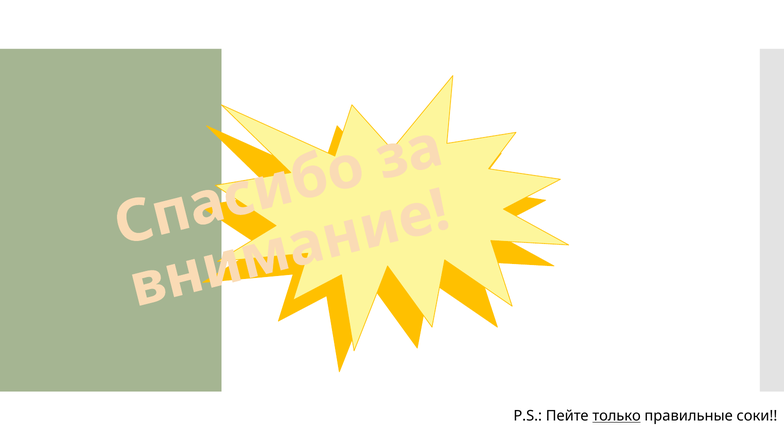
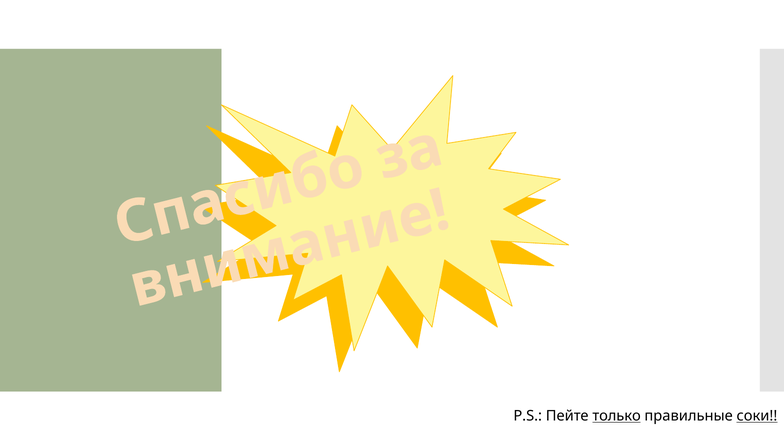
соки underline: none -> present (757, 416)
